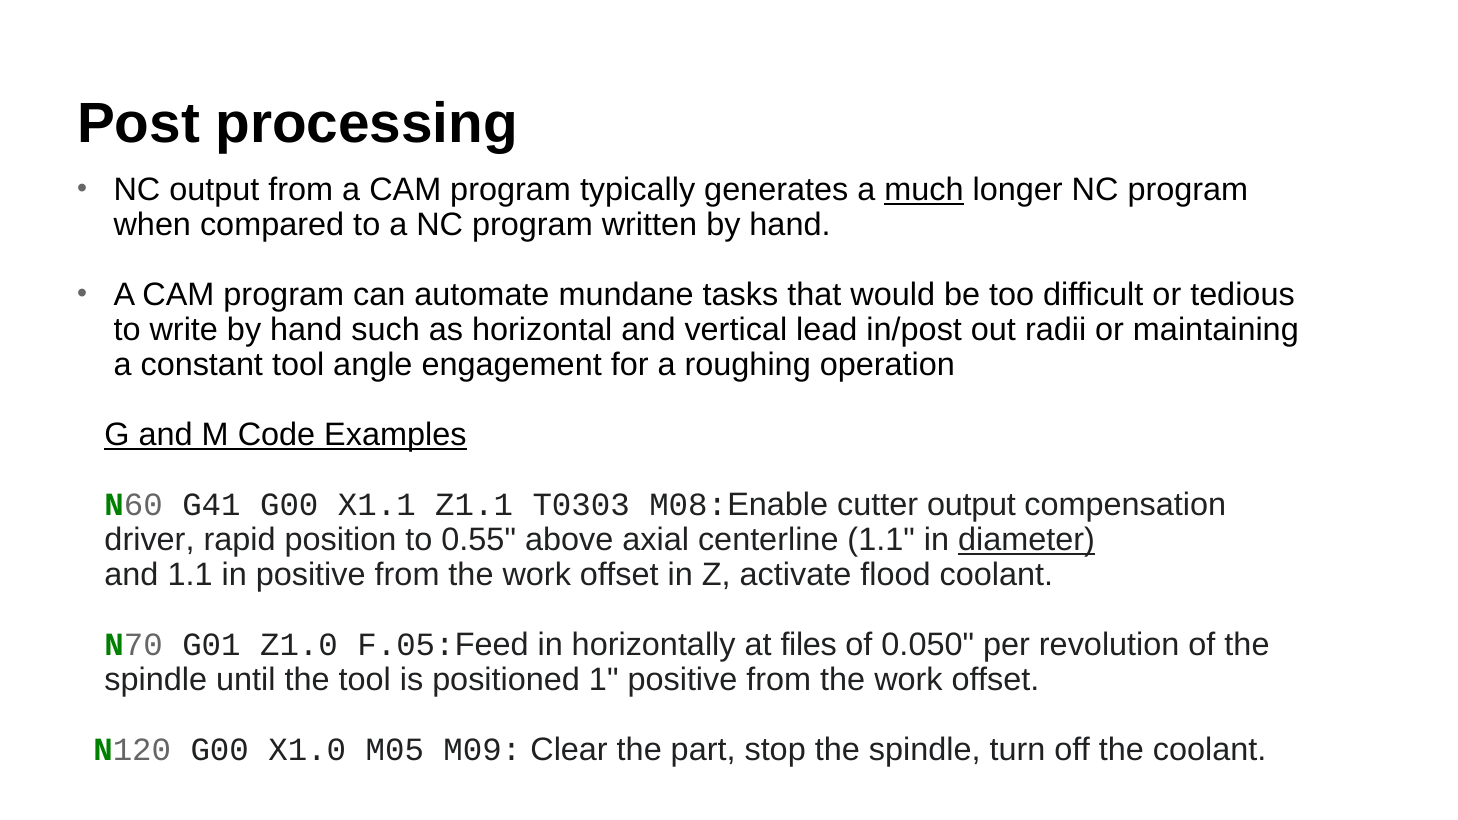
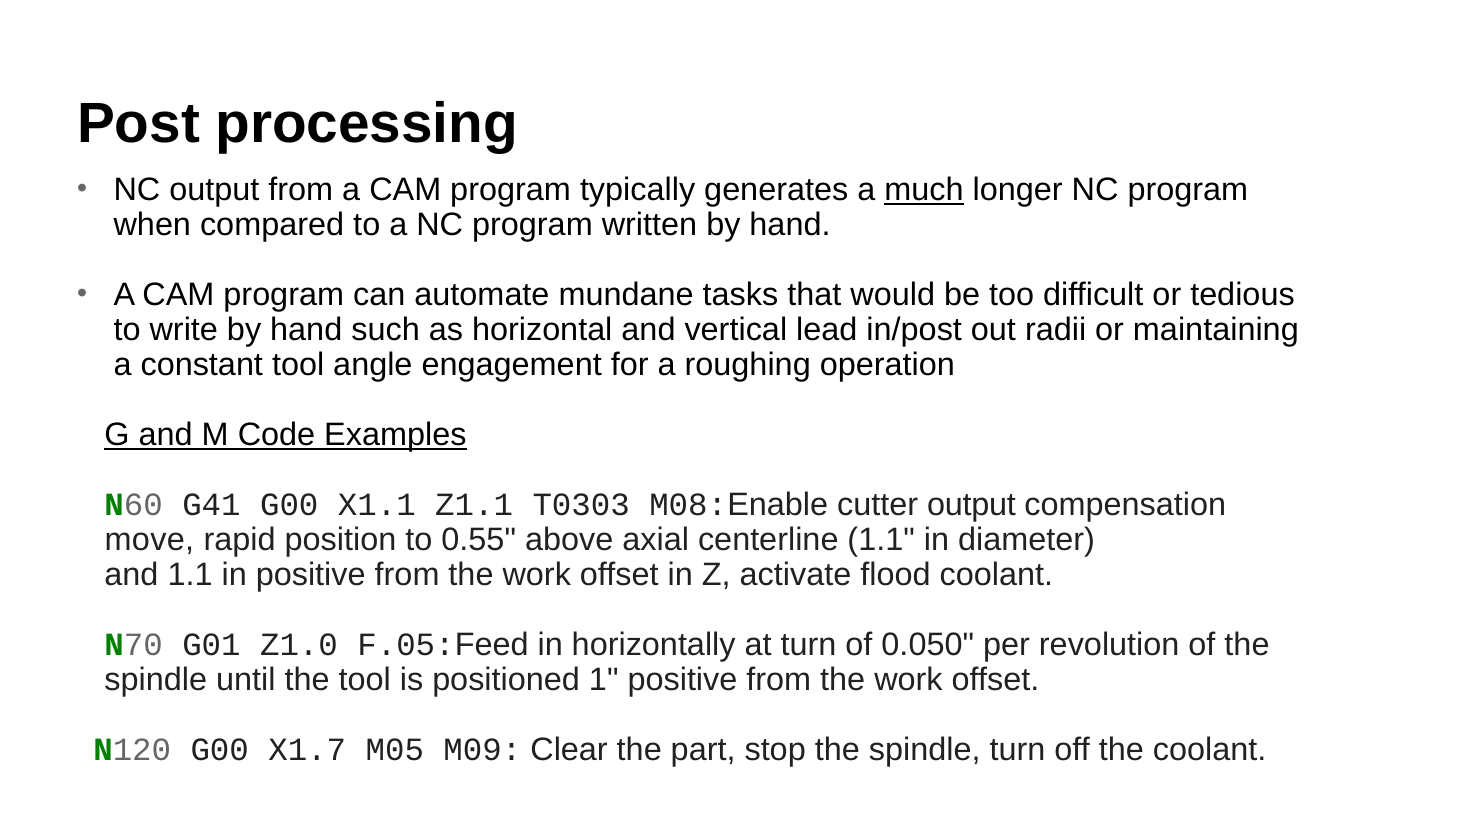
driver: driver -> move (149, 540)
diameter underline: present -> none (1026, 540)
at files: files -> turn (808, 645)
X1.0: X1.0 -> X1.7 (307, 750)
